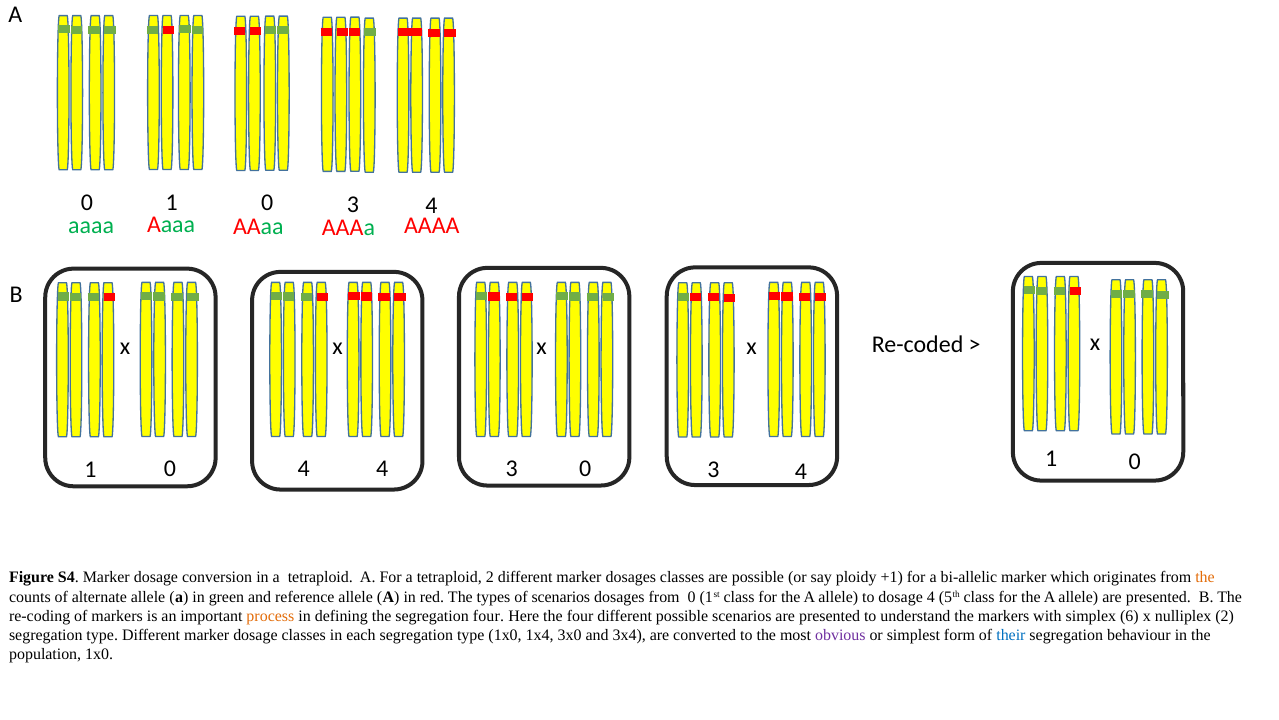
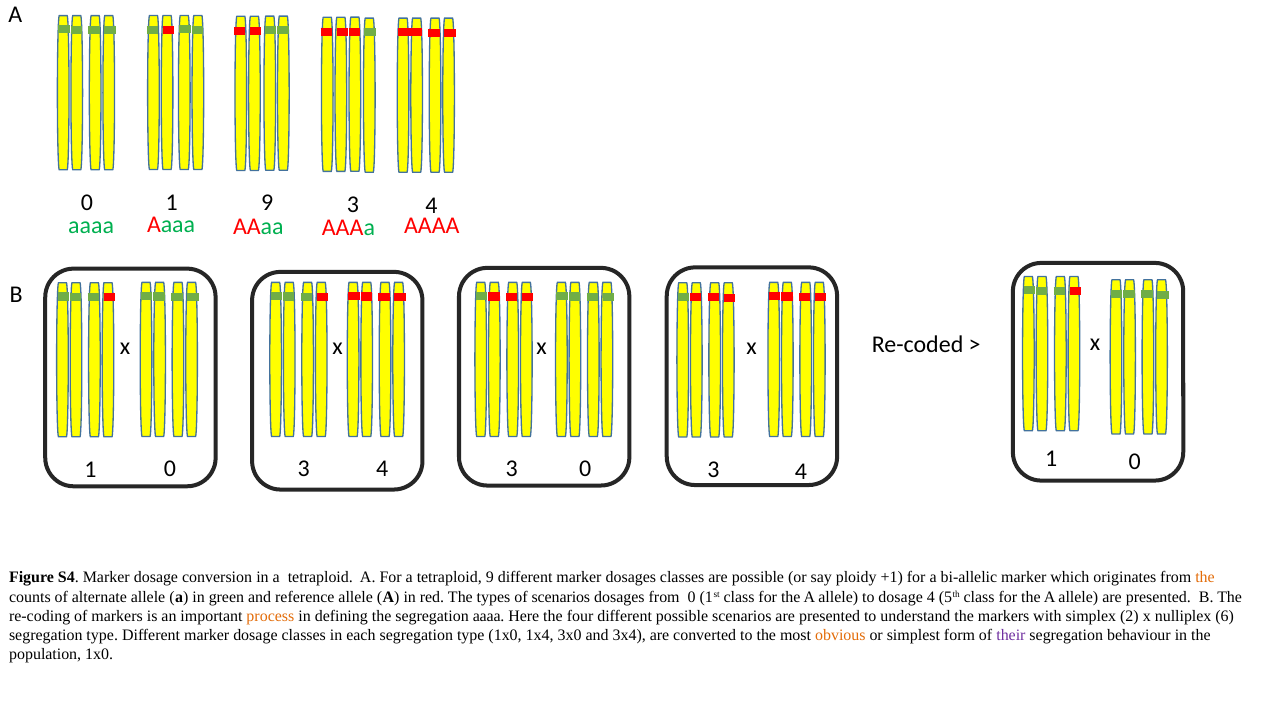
0: 0 -> 9 (267, 203)
1 4: 4 -> 3 (304, 469)
tetraploid 2: 2 -> 9 (490, 577)
segregation four: four -> aaaa (489, 615)
6: 6 -> 2 (1129, 615)
nulliplex 2: 2 -> 6 (1225, 615)
obvious colour: purple -> orange (840, 635)
their colour: blue -> purple (1011, 635)
